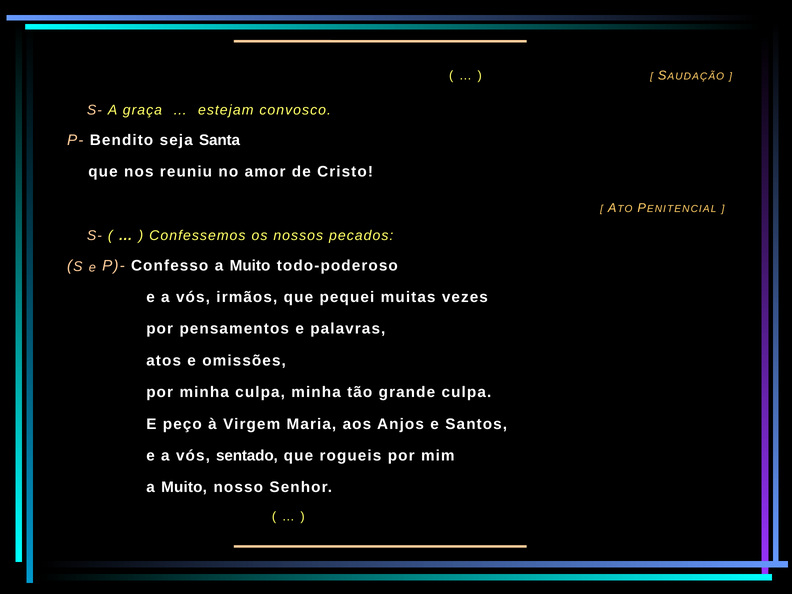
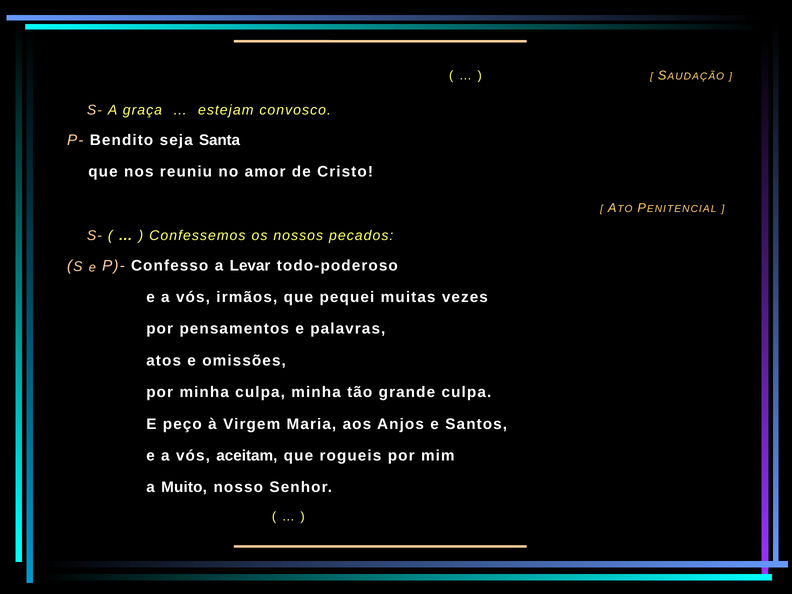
Confesso a Muito: Muito -> Levar (250, 266)
sentado: sentado -> aceitam (247, 456)
